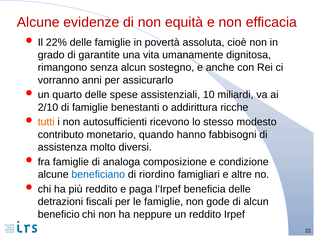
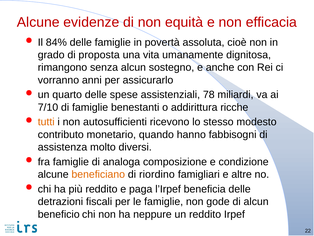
22%: 22% -> 84% (56, 42)
garantite: garantite -> proposta (99, 55)
10: 10 -> 78 (209, 95)
2/10: 2/10 -> 7/10 (48, 107)
beneficiano colour: blue -> orange (98, 174)
